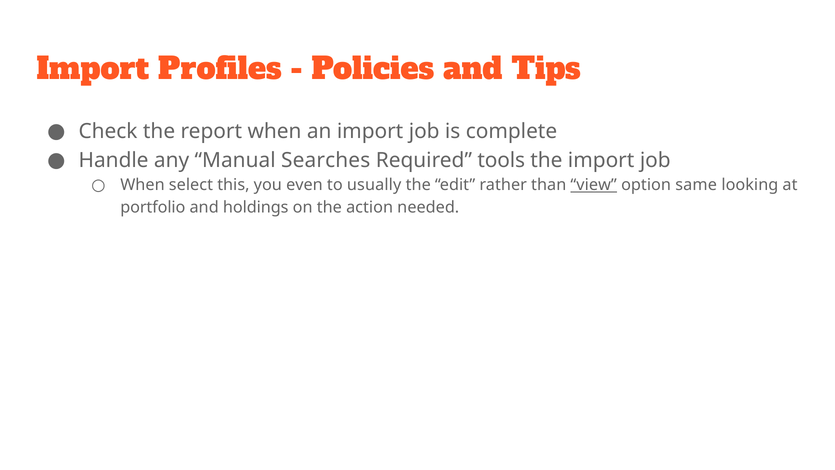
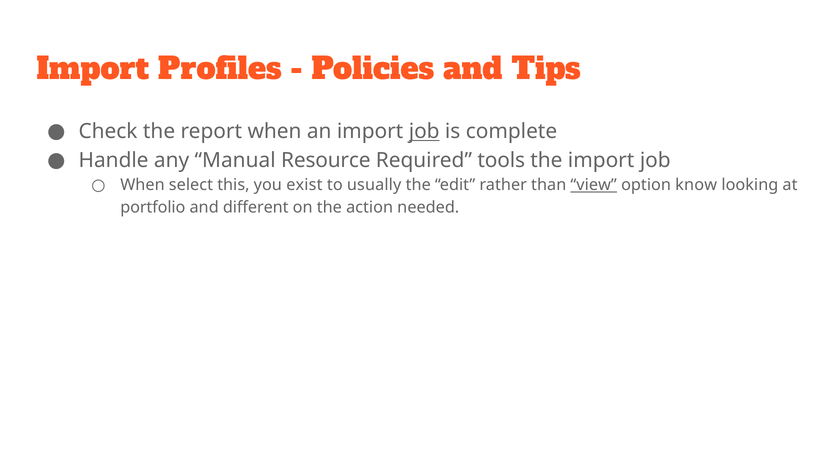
job underline: none -> present (424, 131)
Searches: Searches -> Resource (326, 160)
even: even -> exist (304, 185)
same: same -> know (696, 185)
holdings: holdings -> different (256, 207)
